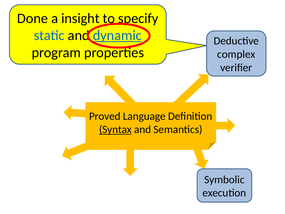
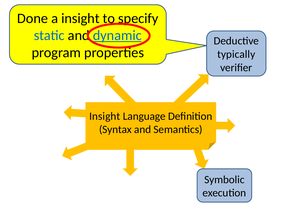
complex: complex -> typically (236, 54)
Proved: Proved -> Insight (105, 116)
Syntax underline: present -> none (115, 129)
